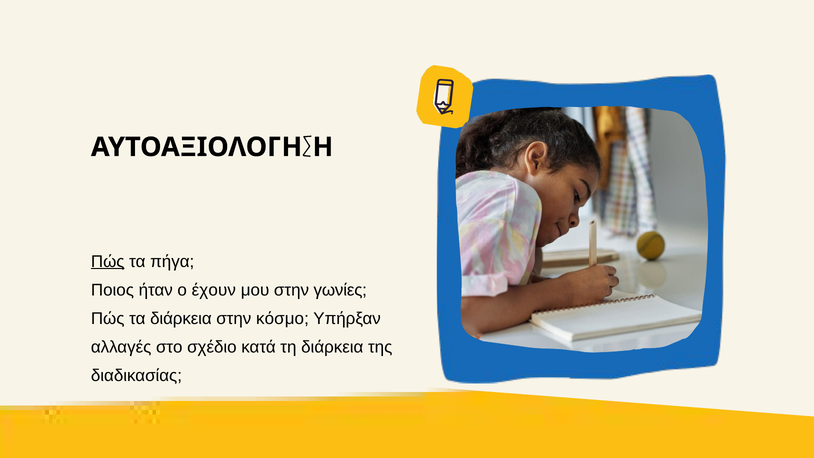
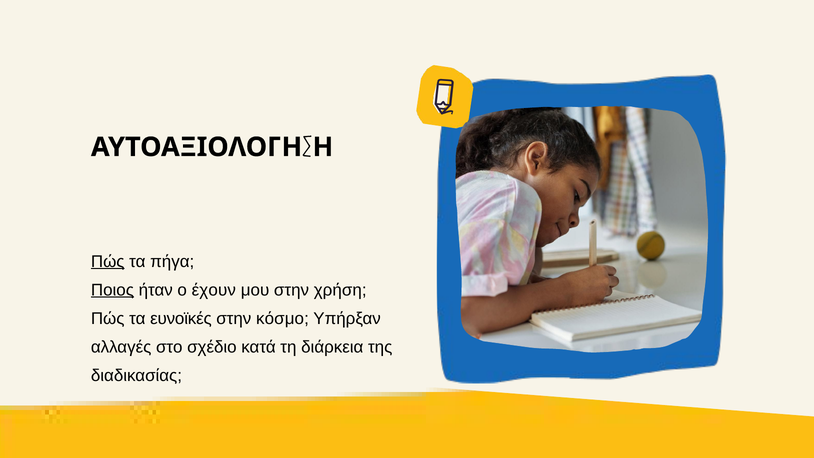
Ποιος underline: none -> present (112, 290)
γωνίες: γωνίες -> χρήση (340, 290)
τα διάρκεια: διάρκεια -> ευνοϊκές (181, 318)
